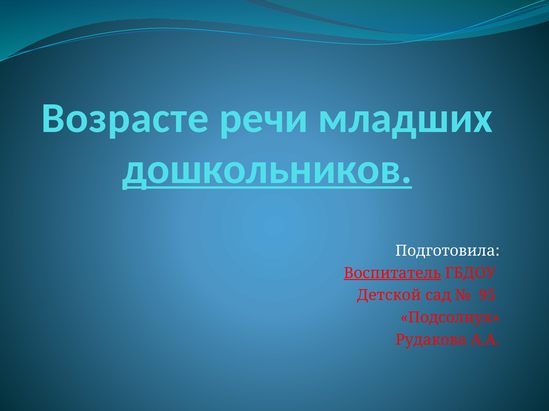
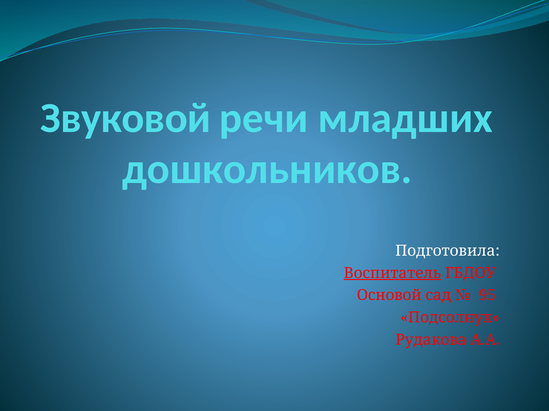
Возрасте: Возрасте -> Звуковой (126, 118)
дошкольников underline: present -> none (267, 169)
Детской: Детской -> Основой (389, 296)
